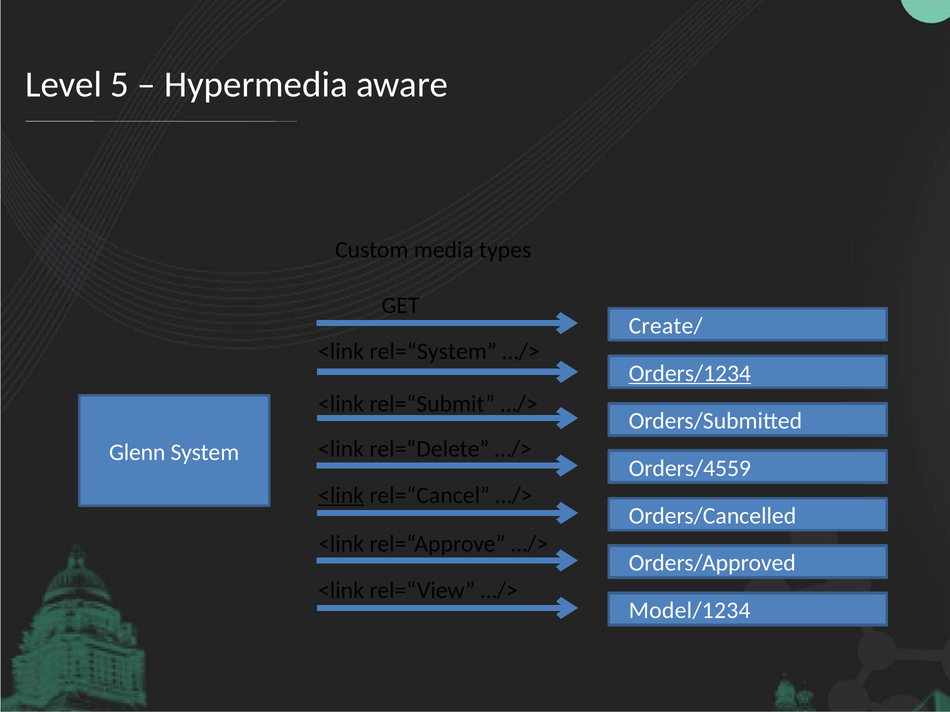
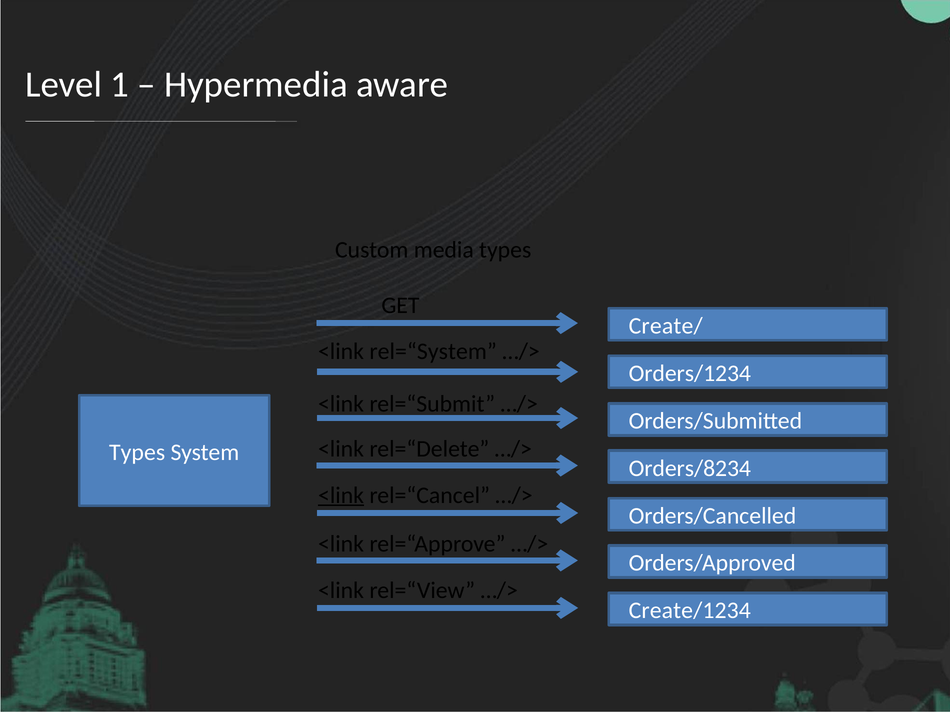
5: 5 -> 1 (120, 85)
Orders/1234 underline: present -> none (690, 374)
Glenn: Glenn -> Types (137, 453)
Orders/4559: Orders/4559 -> Orders/8234 (690, 469)
Model/1234: Model/1234 -> Create/1234 (690, 611)
